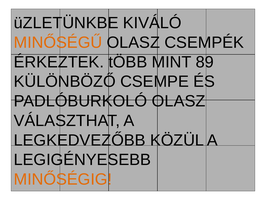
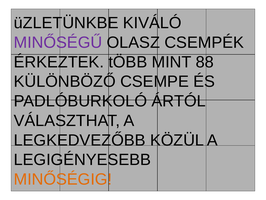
MINŐSÉGŰ colour: orange -> purple (58, 42)
89: 89 -> 88 (205, 62)
PADLÓBURKOLÓ OLASZ: OLASZ -> ÁRTÓL (179, 101)
